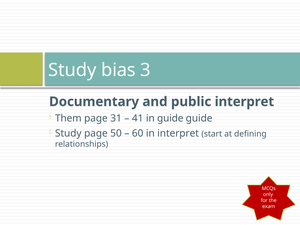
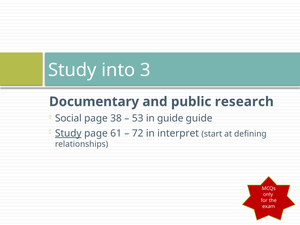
bias: bias -> into (118, 70)
public interpret: interpret -> research (244, 102)
Them: Them -> Social (68, 118)
31: 31 -> 38 (116, 118)
41: 41 -> 53 (138, 118)
Study underline: none -> present (68, 133)
50: 50 -> 61 (116, 133)
60: 60 -> 72 (138, 133)
